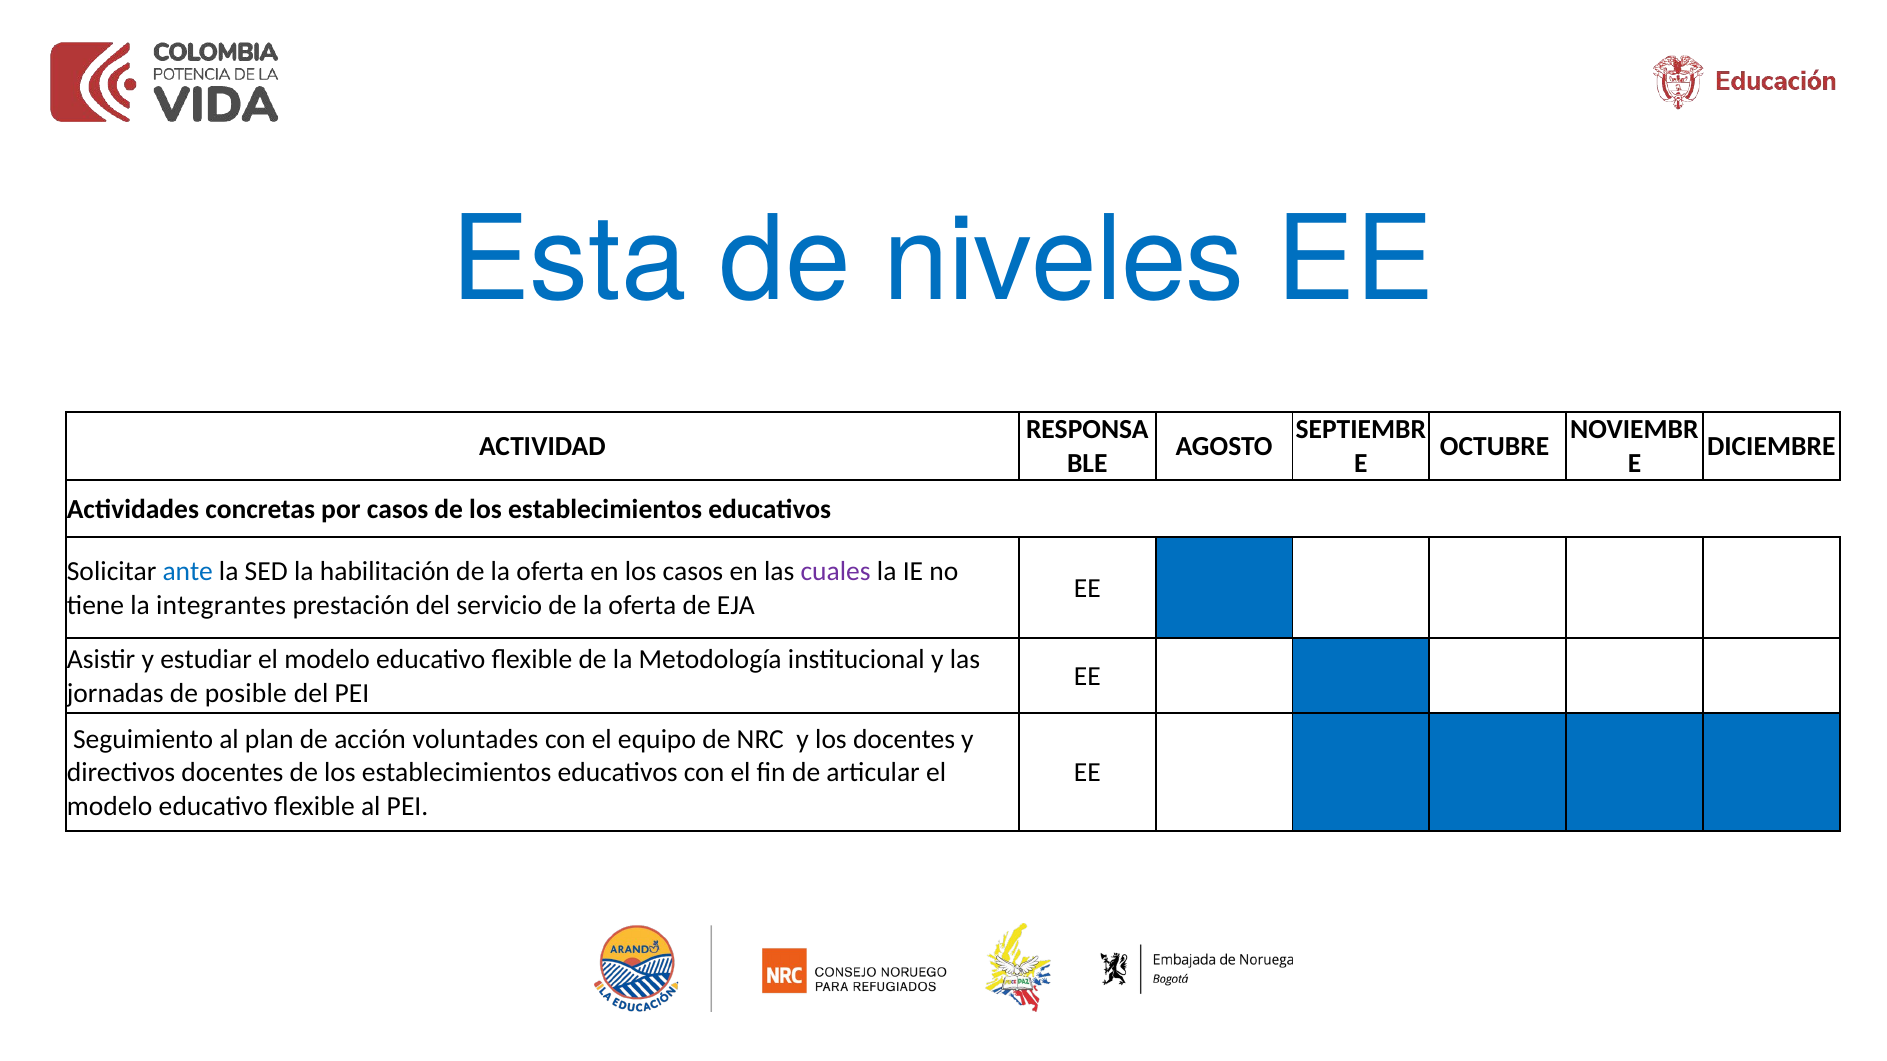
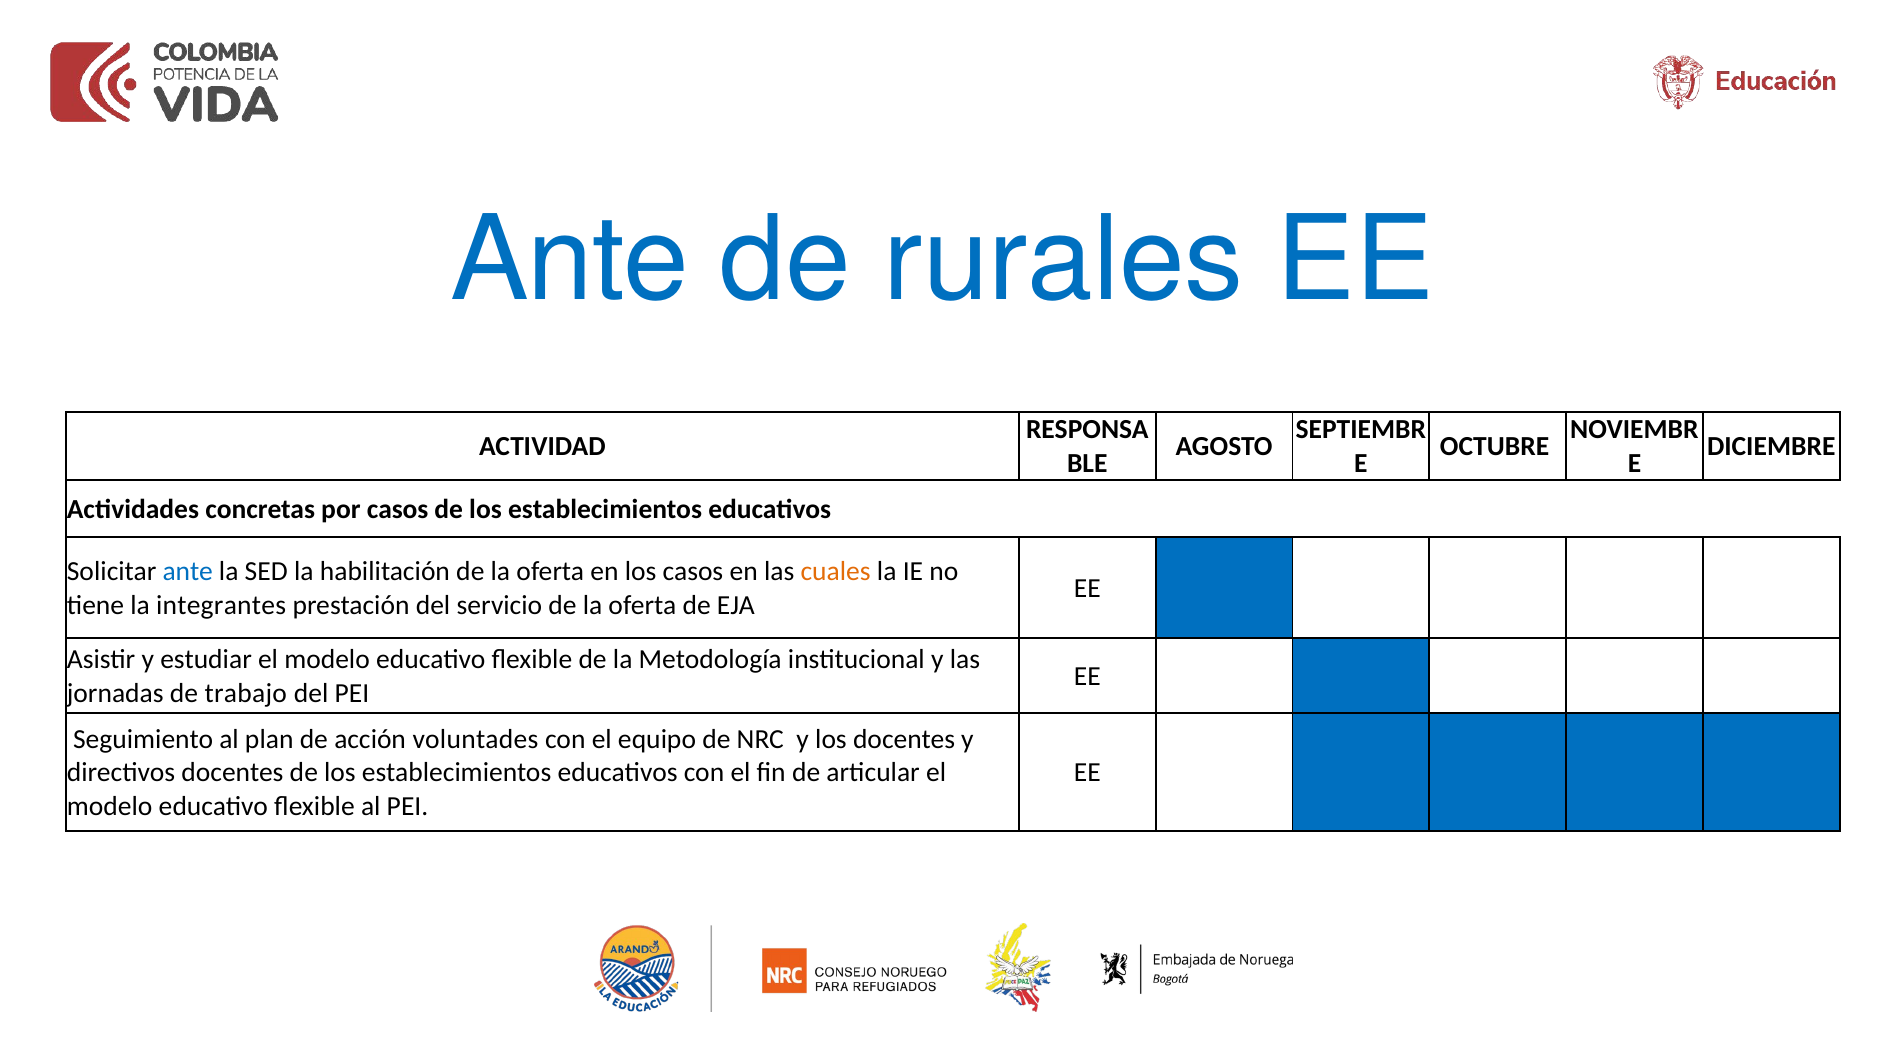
Esta: Esta -> Ante (570, 260)
niveles: niveles -> rurales (1064, 260)
cuales colour: purple -> orange (836, 572)
posible: posible -> trabajo (246, 693)
